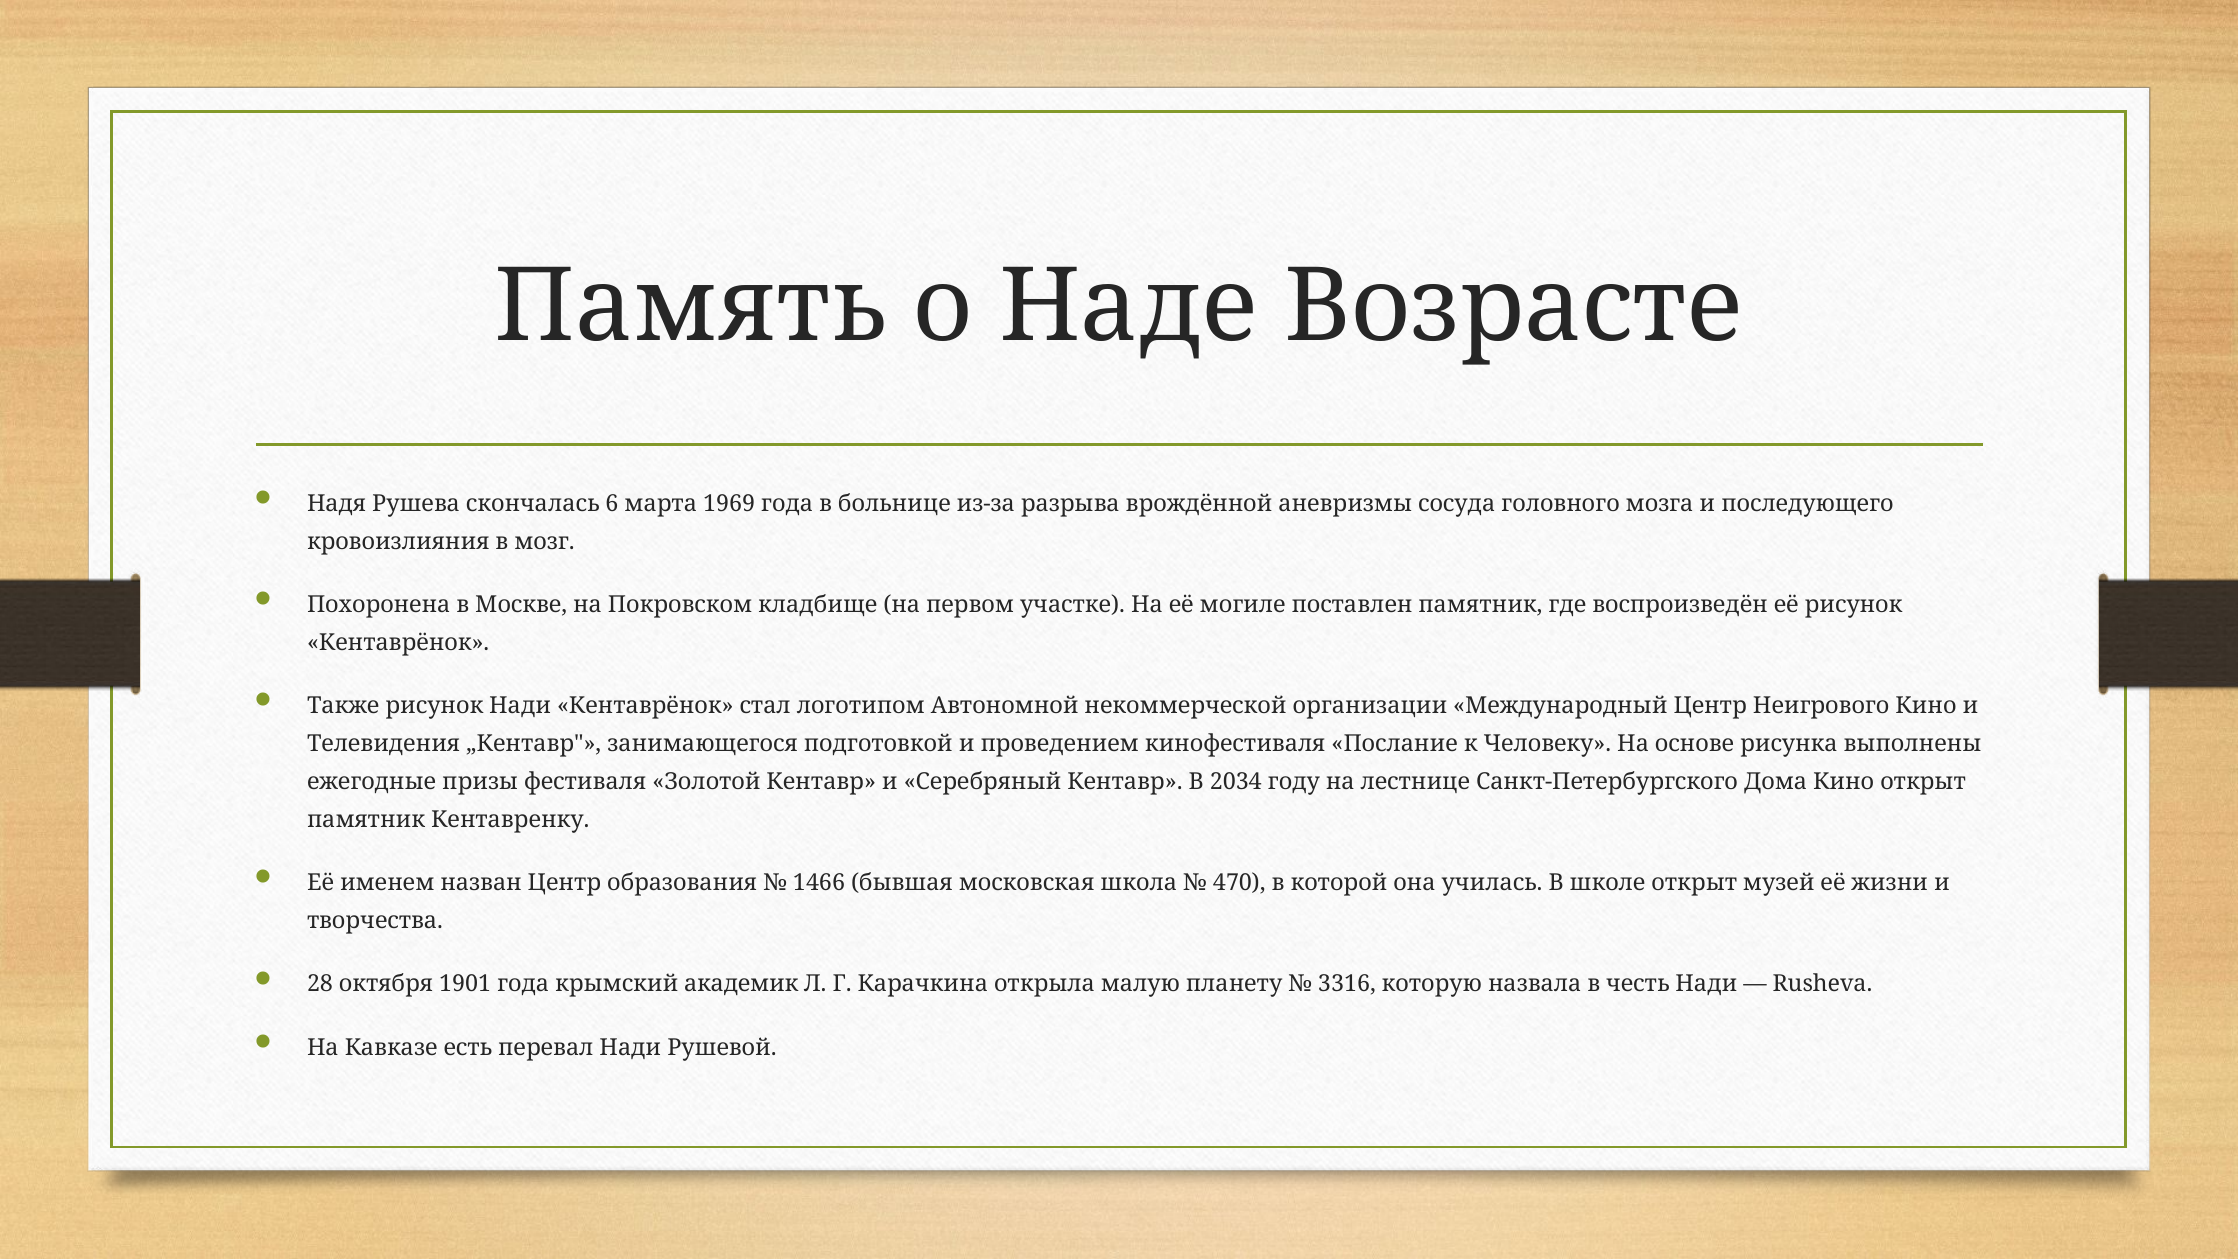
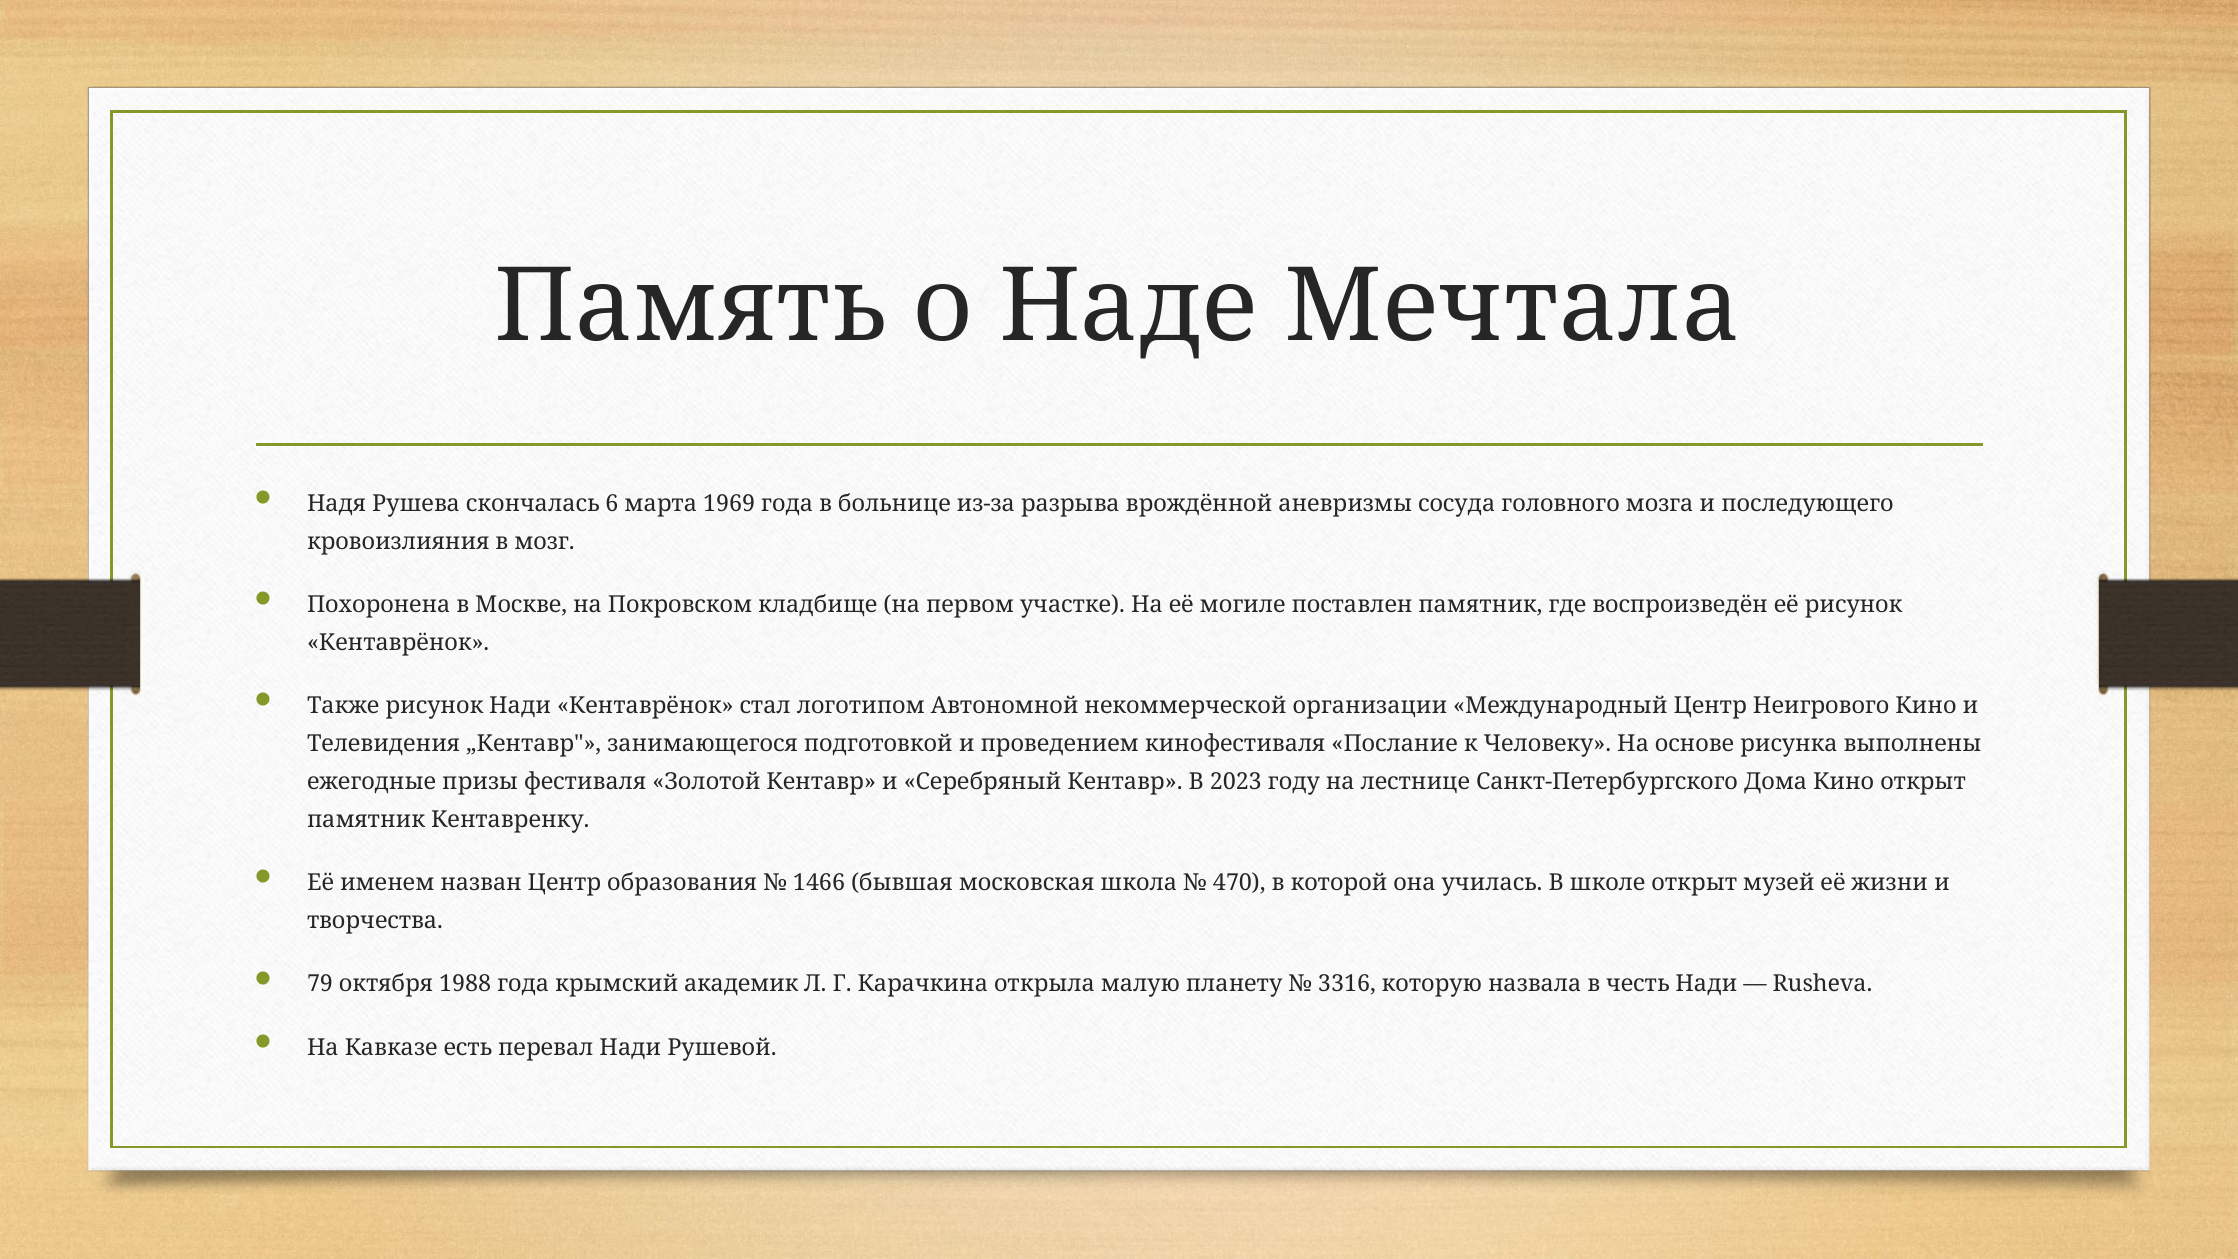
Возрасте: Возрасте -> Мечтала (1513, 307)
2034: 2034 -> 2023 (1236, 782)
28: 28 -> 79 (320, 984)
1901: 1901 -> 1988 (465, 984)
